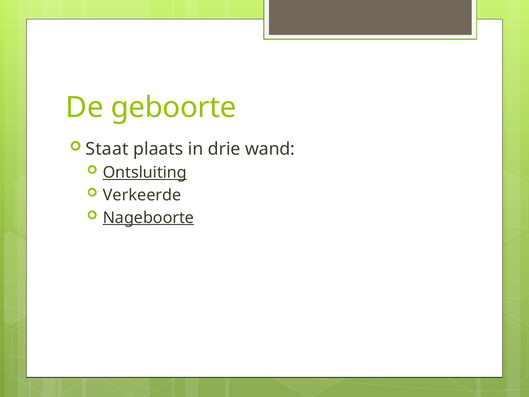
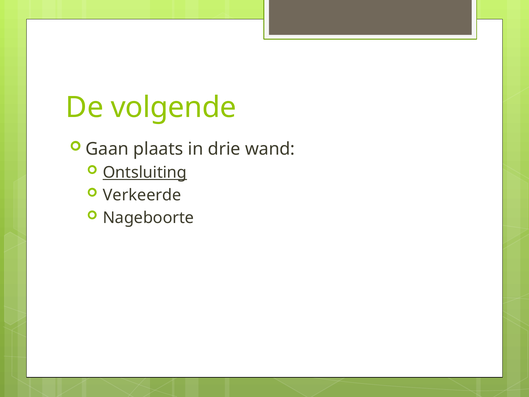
geboorte: geboorte -> volgende (174, 107)
Staat: Staat -> Gaan (107, 149)
Nageboorte underline: present -> none (148, 218)
